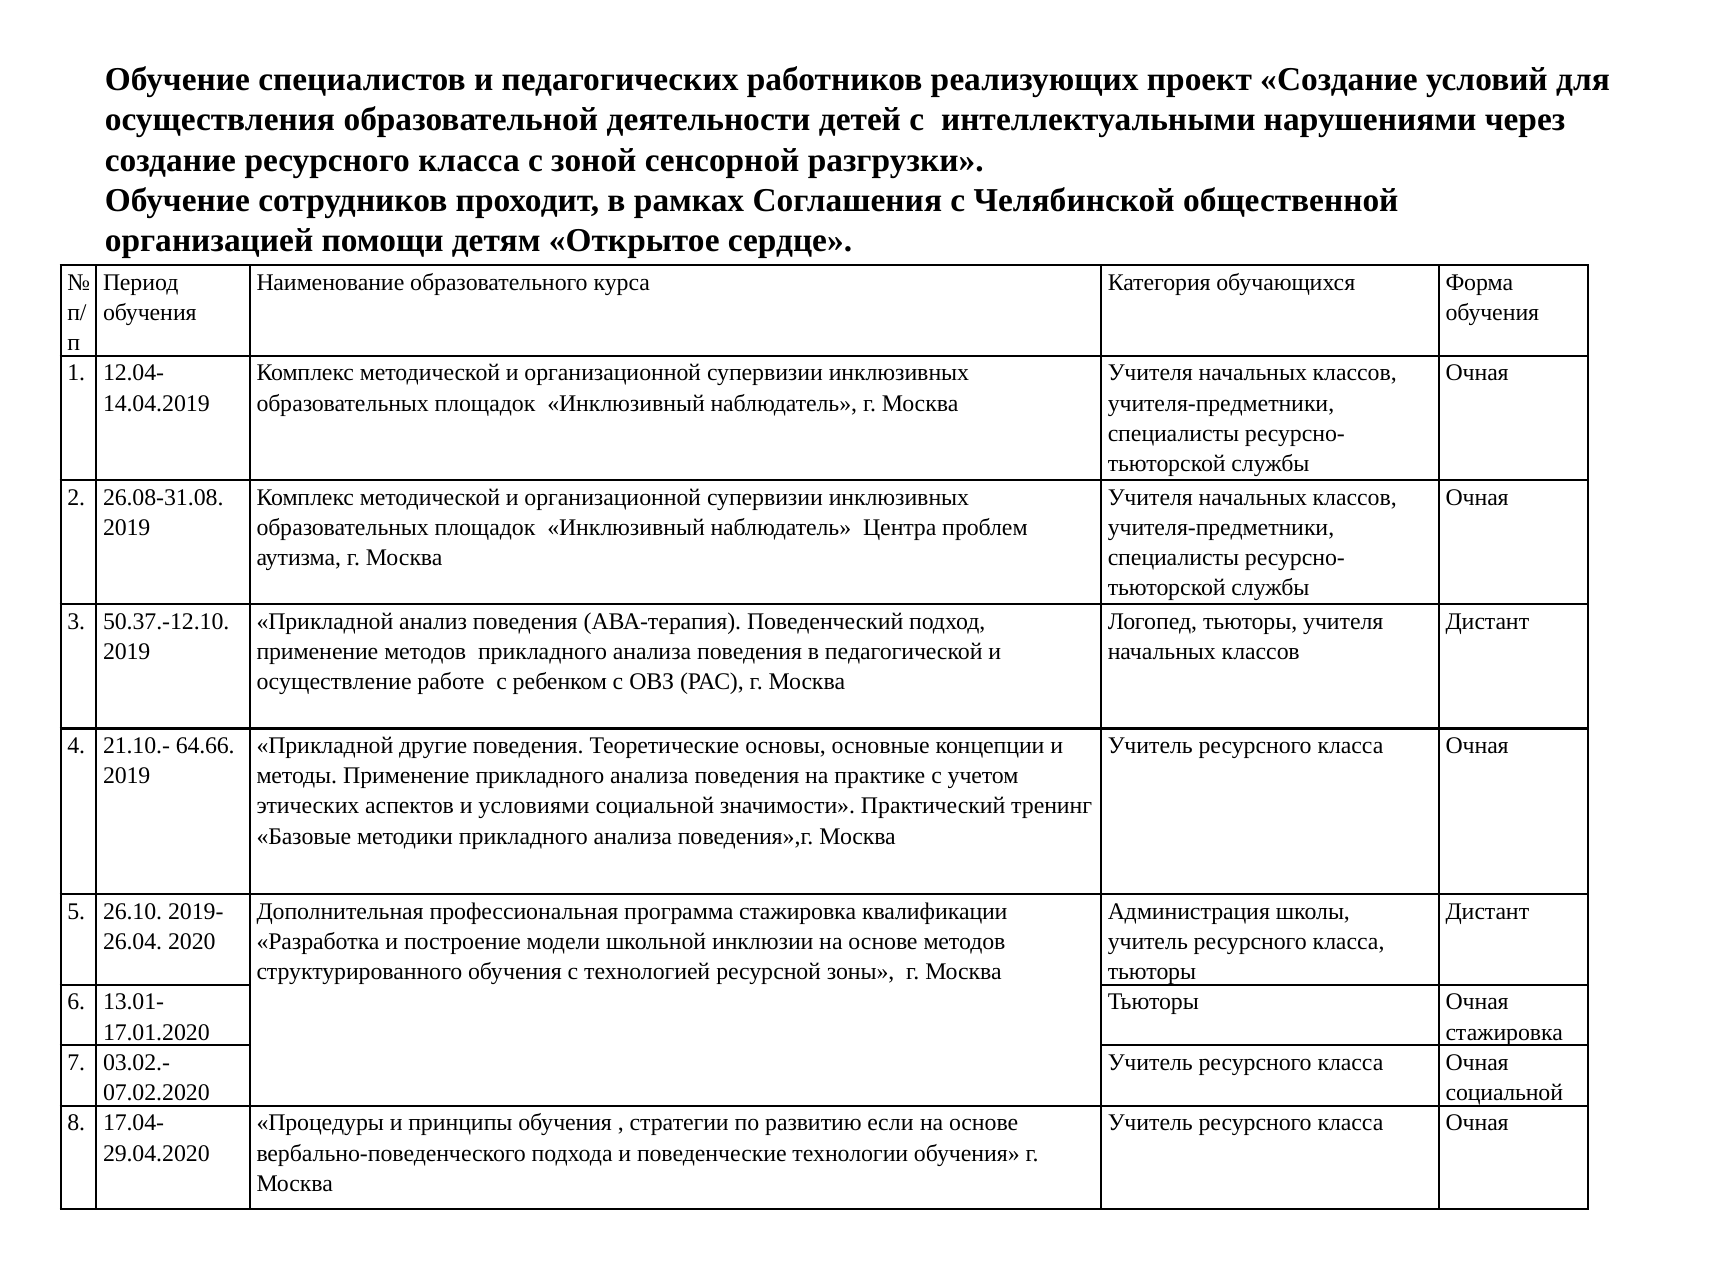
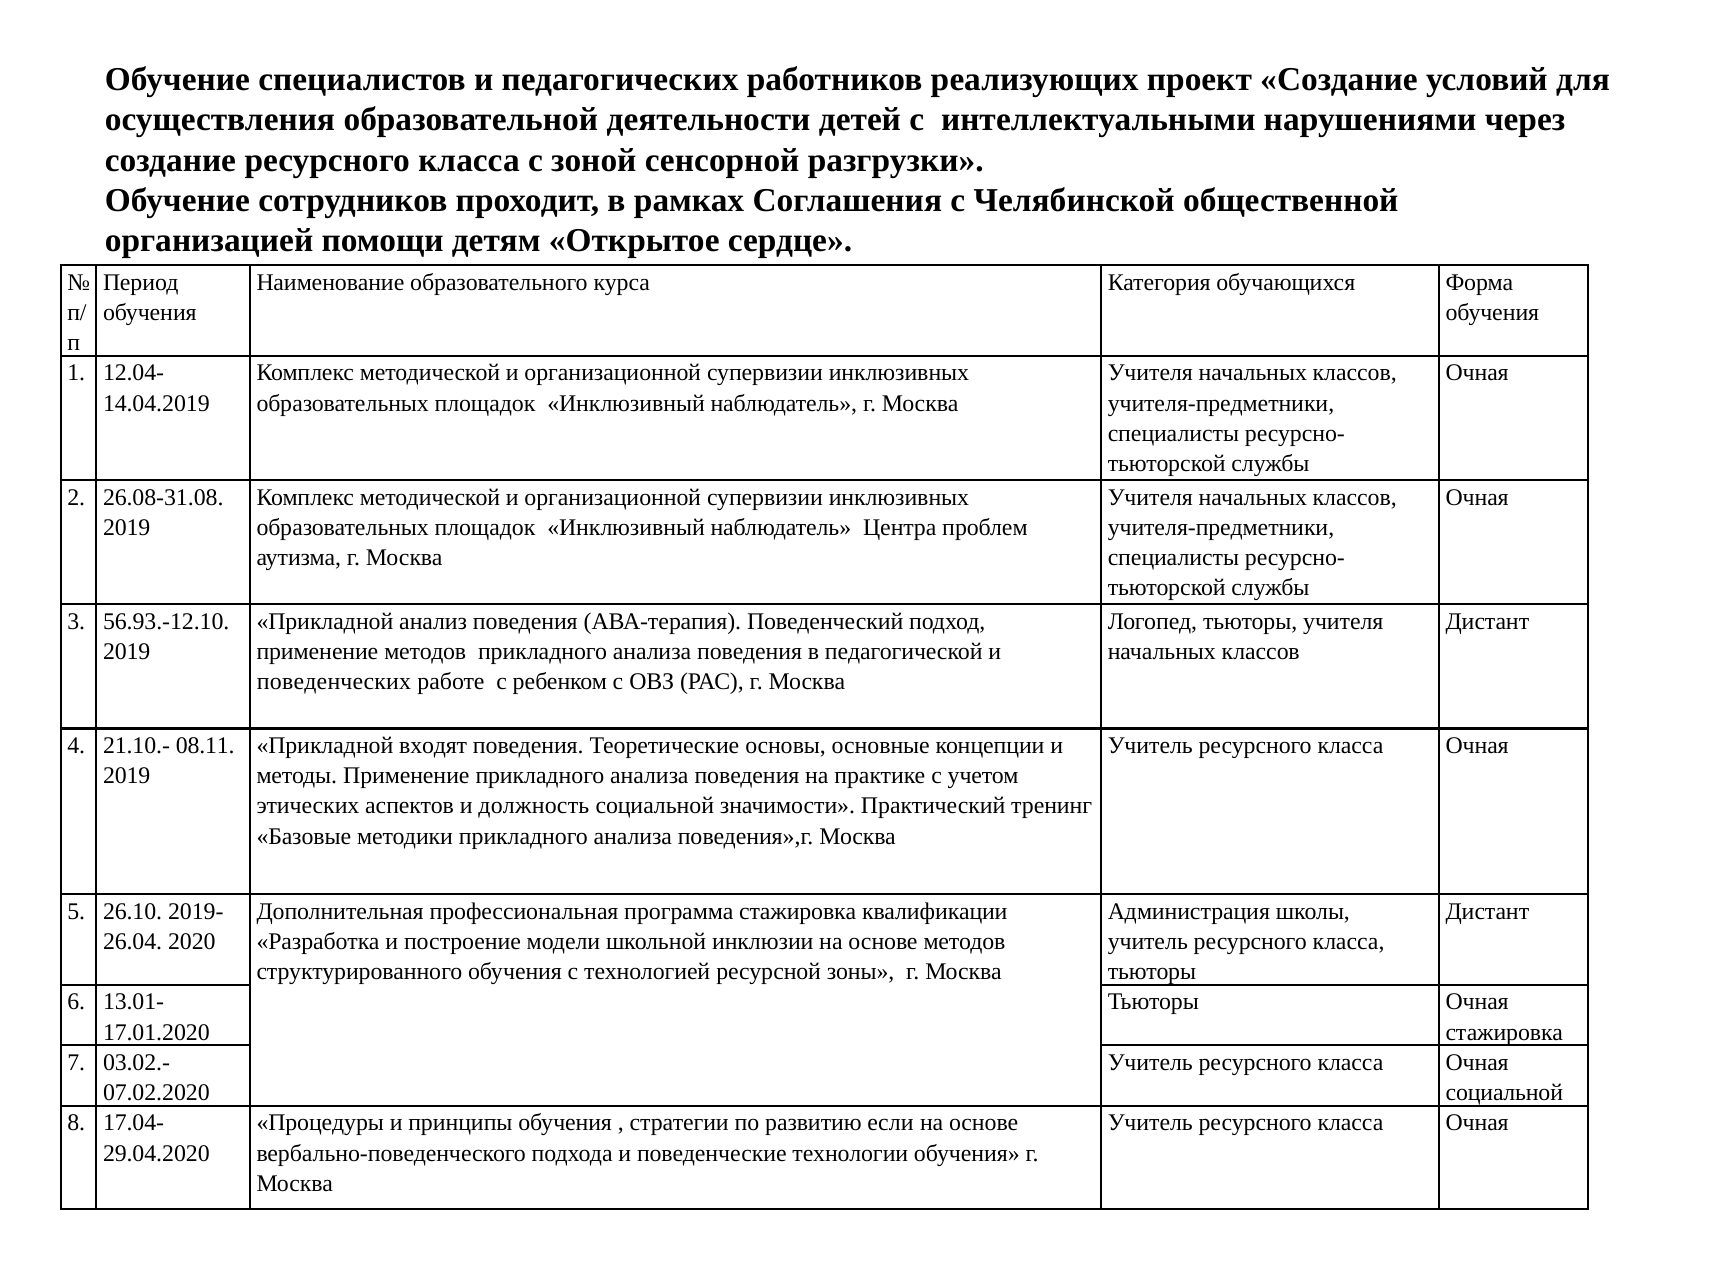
50.37.-12.10: 50.37.-12.10 -> 56.93.-12.10 (166, 621)
осуществление: осуществление -> поведенческих (334, 682)
64.66: 64.66 -> 08.11 (205, 746)
другие: другие -> входят (433, 746)
условиями: условиями -> должность (534, 806)
